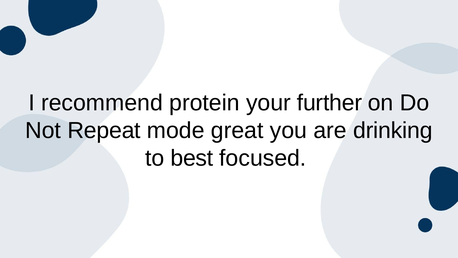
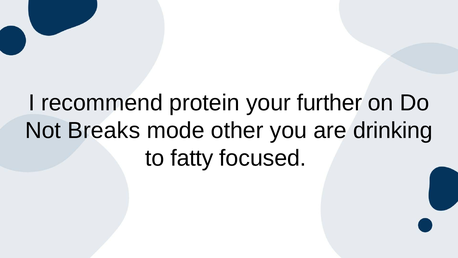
Repeat: Repeat -> Breaks (104, 130)
great: great -> other (237, 130)
best: best -> fatty (192, 158)
